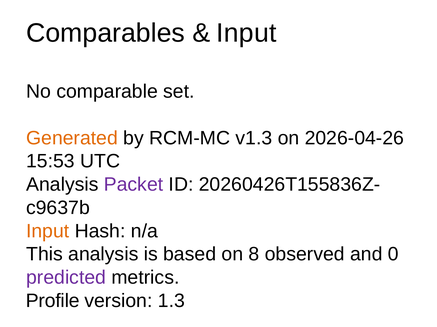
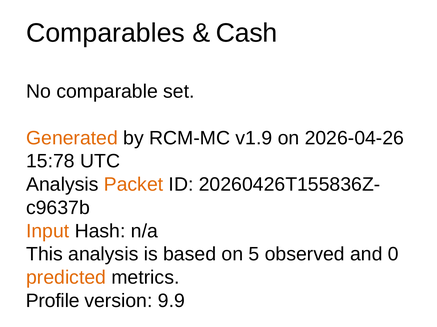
Input: Input -> Cash (247, 33)
v1.3: v1.3 -> v1.9 (254, 138)
15:53: 15:53 -> 15:78 (50, 162)
Packet colour: purple -> orange (134, 185)
8: 8 -> 5 (254, 255)
predicted colour: purple -> orange (66, 278)
1.3: 1.3 -> 9.9 (171, 301)
